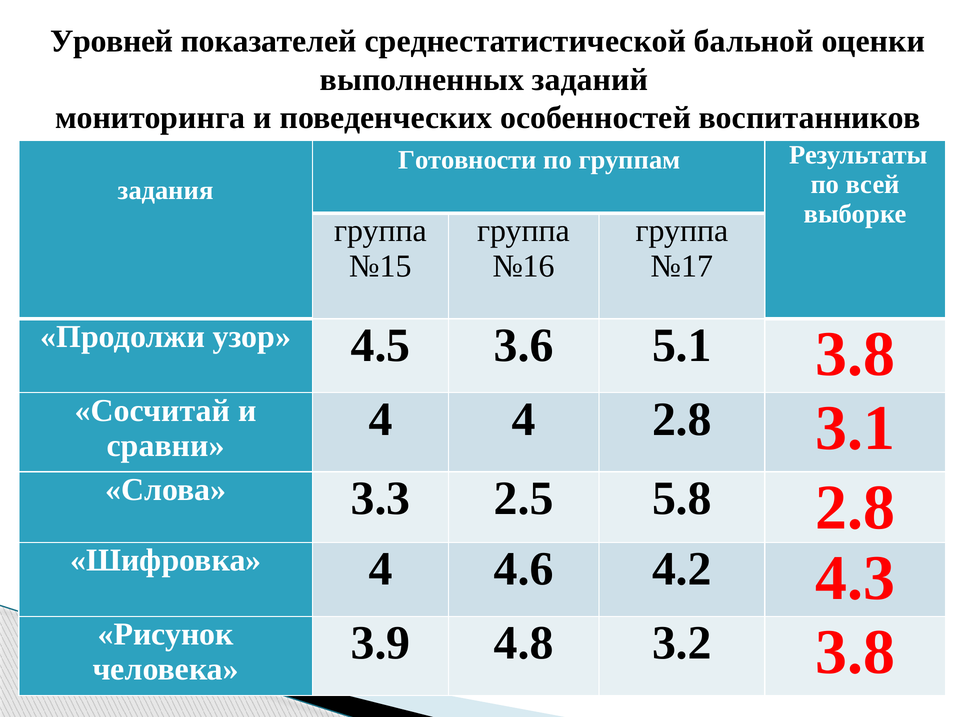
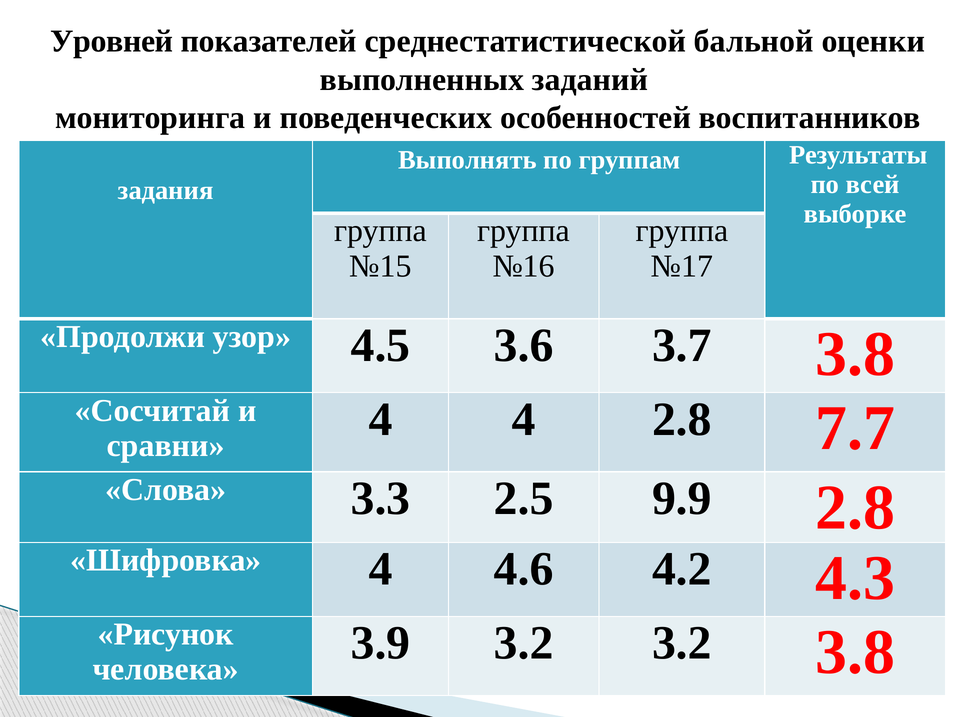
Готовности: Готовности -> Выполнять (467, 160)
5.1: 5.1 -> 3.7 (682, 346)
3.1: 3.1 -> 7.7 (855, 429)
5.8: 5.8 -> 9.9 (682, 499)
3.9 4.8: 4.8 -> 3.2 (524, 644)
